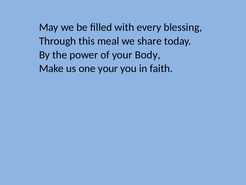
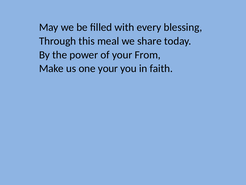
Body: Body -> From (148, 55)
